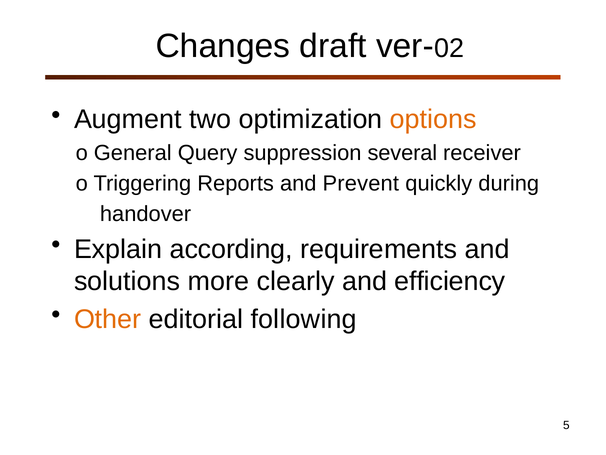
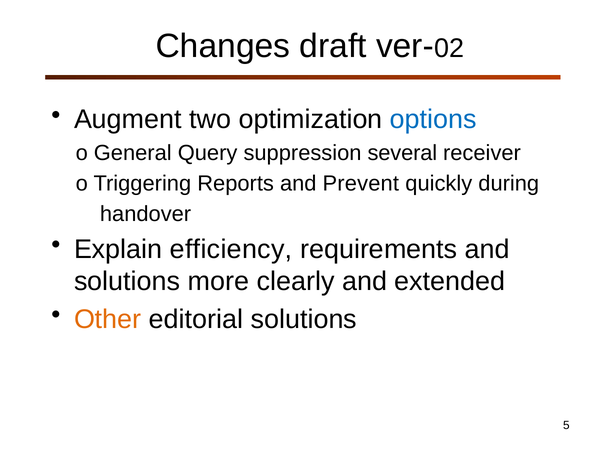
options colour: orange -> blue (433, 119)
according: according -> efficiency (231, 249)
efficiency: efficiency -> extended (450, 281)
editorial following: following -> solutions (304, 319)
